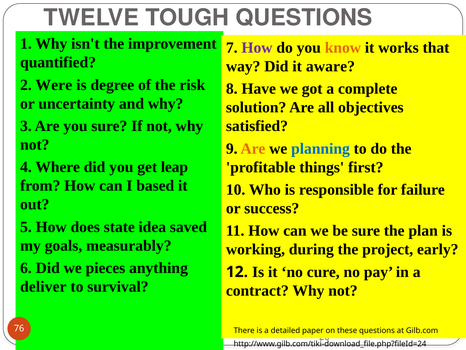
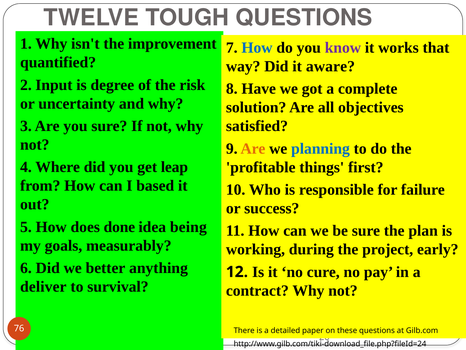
How colour: purple -> blue (257, 48)
know colour: orange -> purple (343, 48)
Were: Were -> Input (54, 85)
state: state -> done (119, 227)
saved: saved -> being (188, 227)
pieces: pieces -> better (105, 268)
